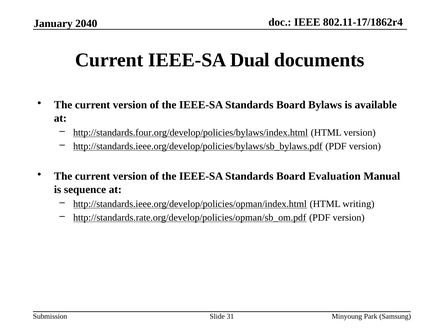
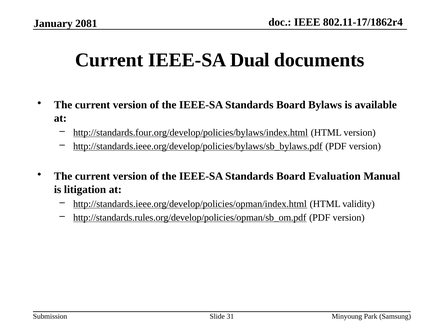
2040: 2040 -> 2081 (86, 23)
sequence: sequence -> litigation (85, 189)
writing: writing -> validity (359, 204)
http://standards.rate.org/develop/policies/opman/sb_om.pdf: http://standards.rate.org/develop/policies/opman/sb_om.pdf -> http://standards.rules.org/develop/policies/opman/sb_om.pdf (190, 218)
